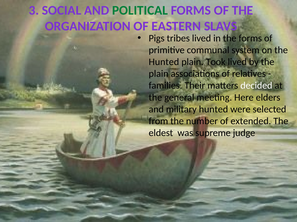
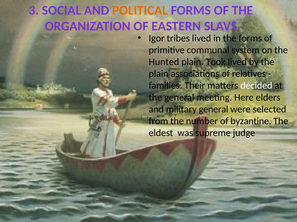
POLITICAL colour: green -> orange (140, 10)
Pigs: Pigs -> Igor (157, 38)
military hunted: hunted -> general (214, 110)
extended: extended -> byzantine (251, 121)
